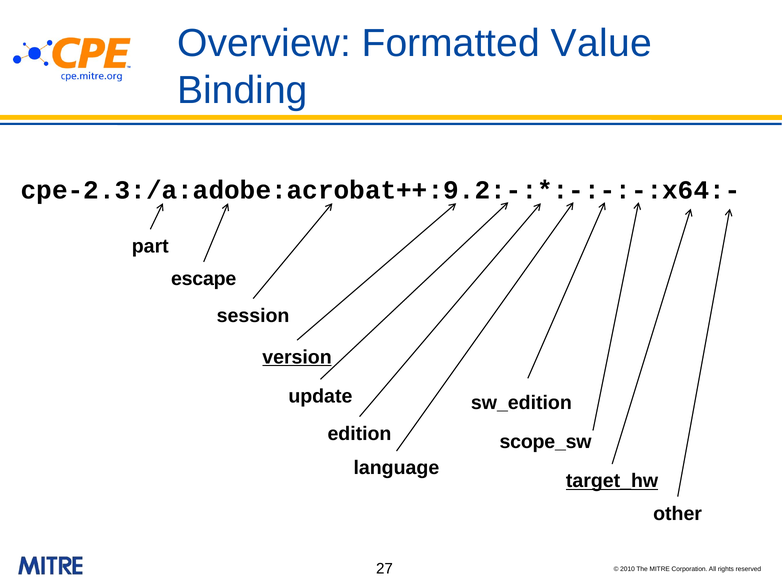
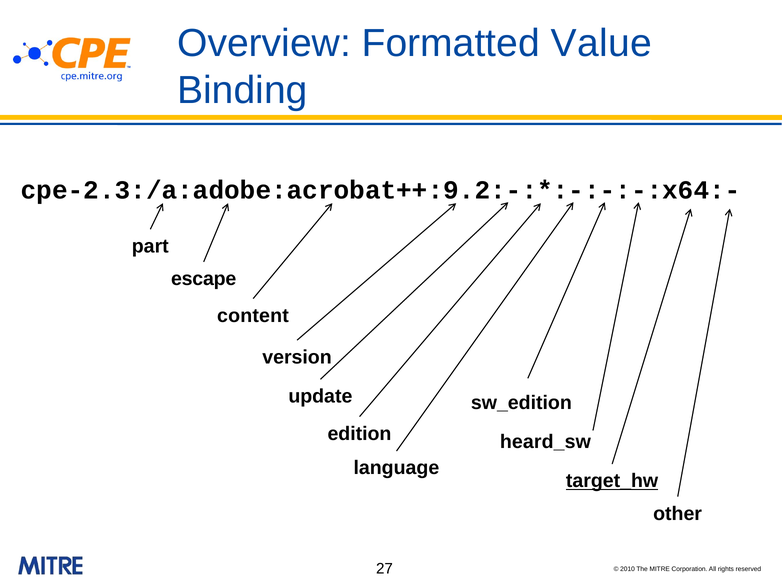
session: session -> content (253, 315)
version underline: present -> none (297, 357)
scope_sw: scope_sw -> heard_sw (545, 442)
